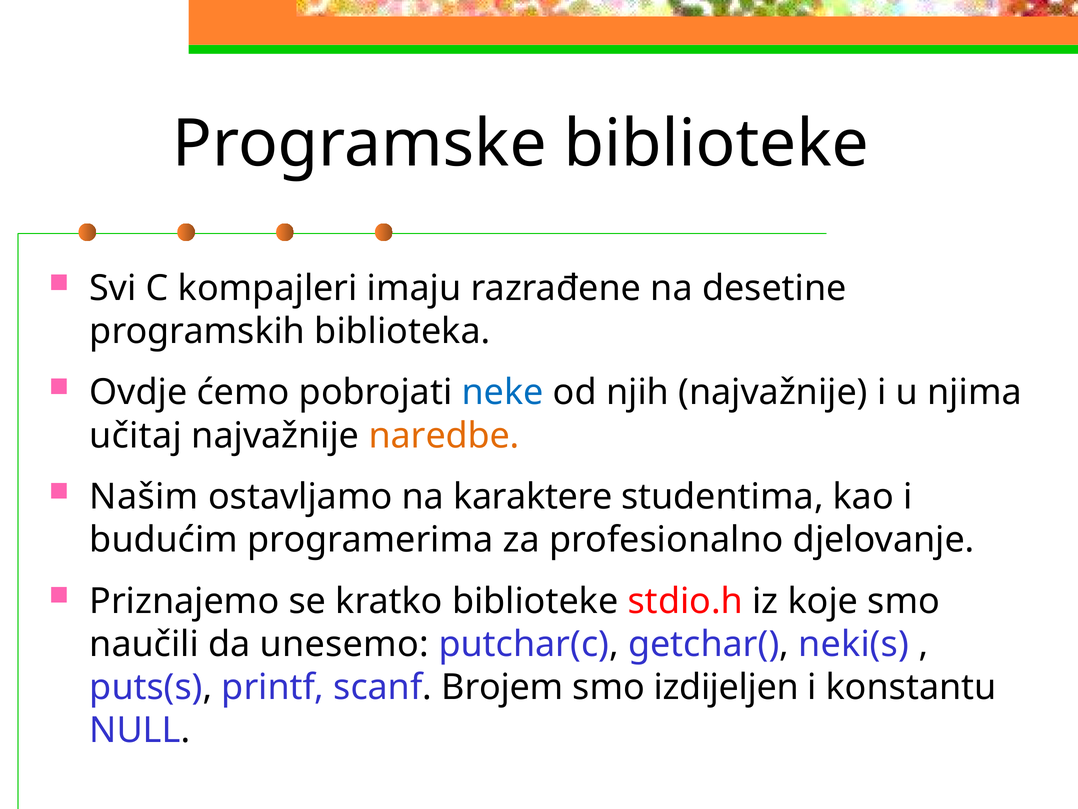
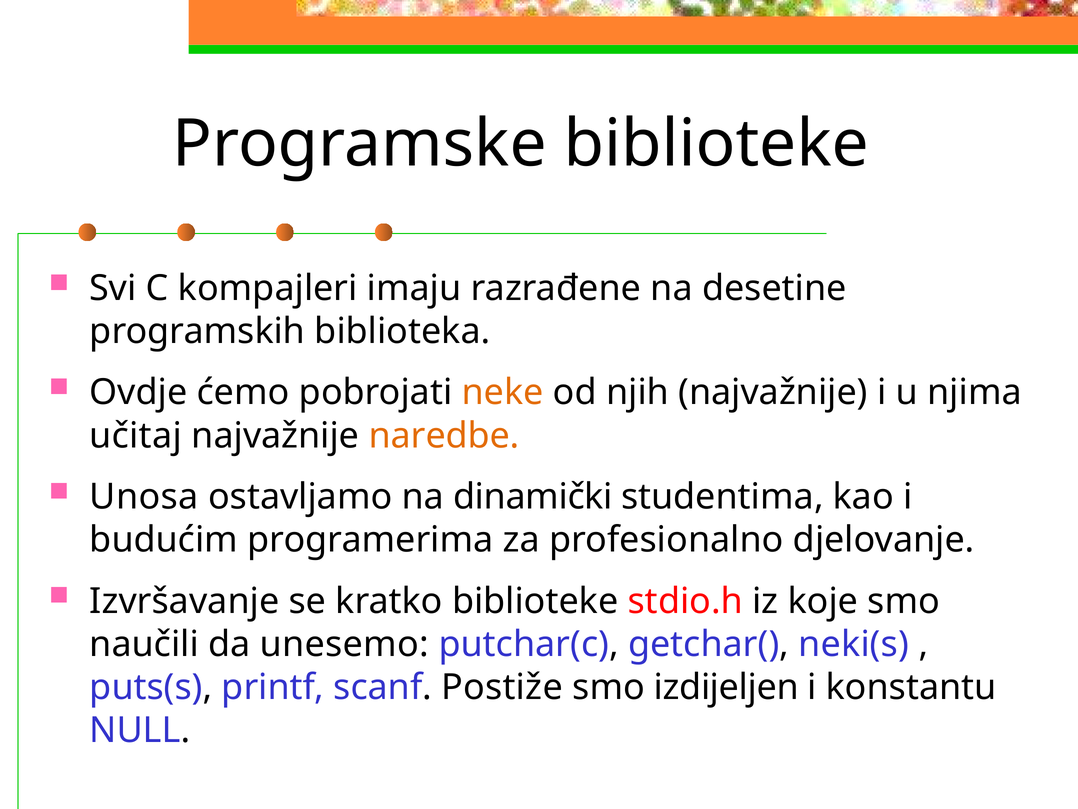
neke colour: blue -> orange (503, 392)
Našim: Našim -> Unosa (144, 497)
karaktere: karaktere -> dinamički (533, 497)
Priznajemo: Priznajemo -> Izvršavanje (184, 601)
Brojem: Brojem -> Postiže (502, 687)
